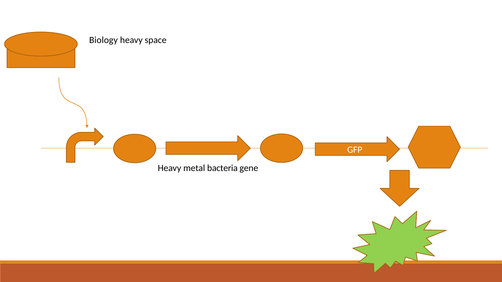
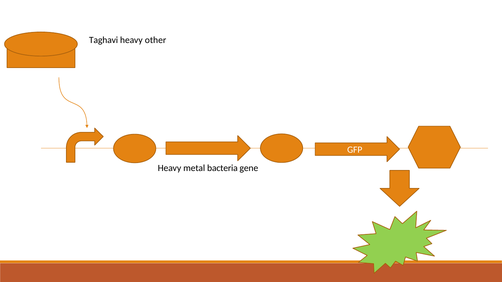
Biology: Biology -> Taghavi (104, 40)
space: space -> other (156, 40)
